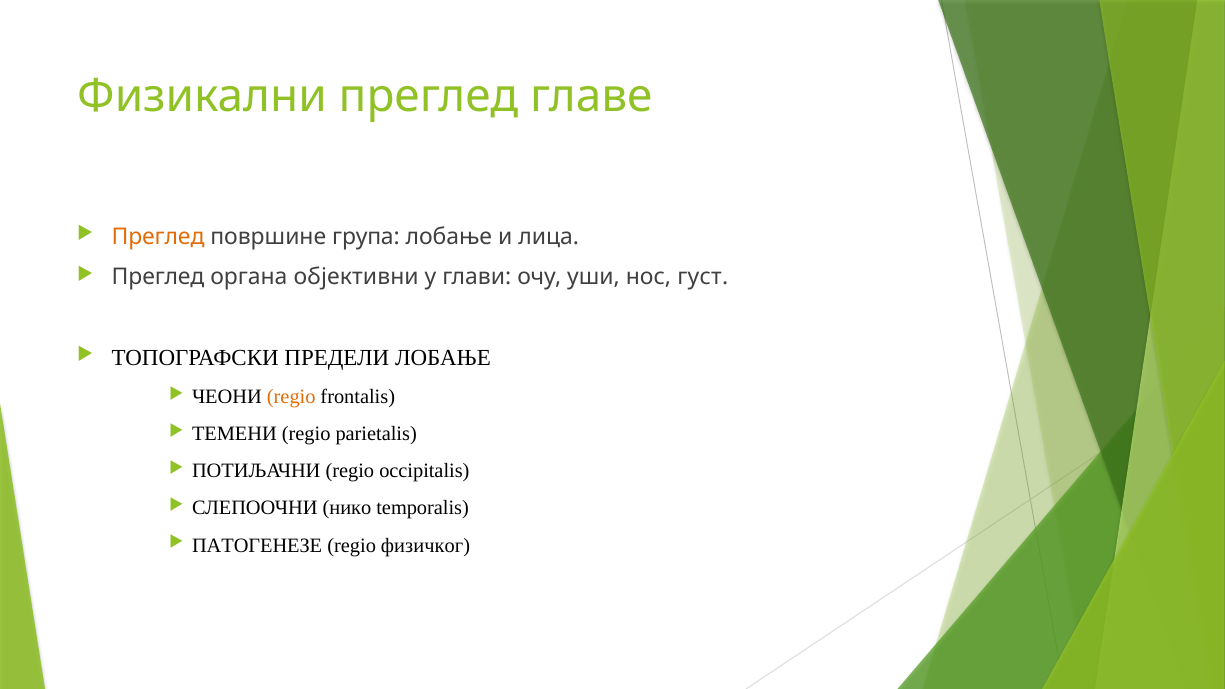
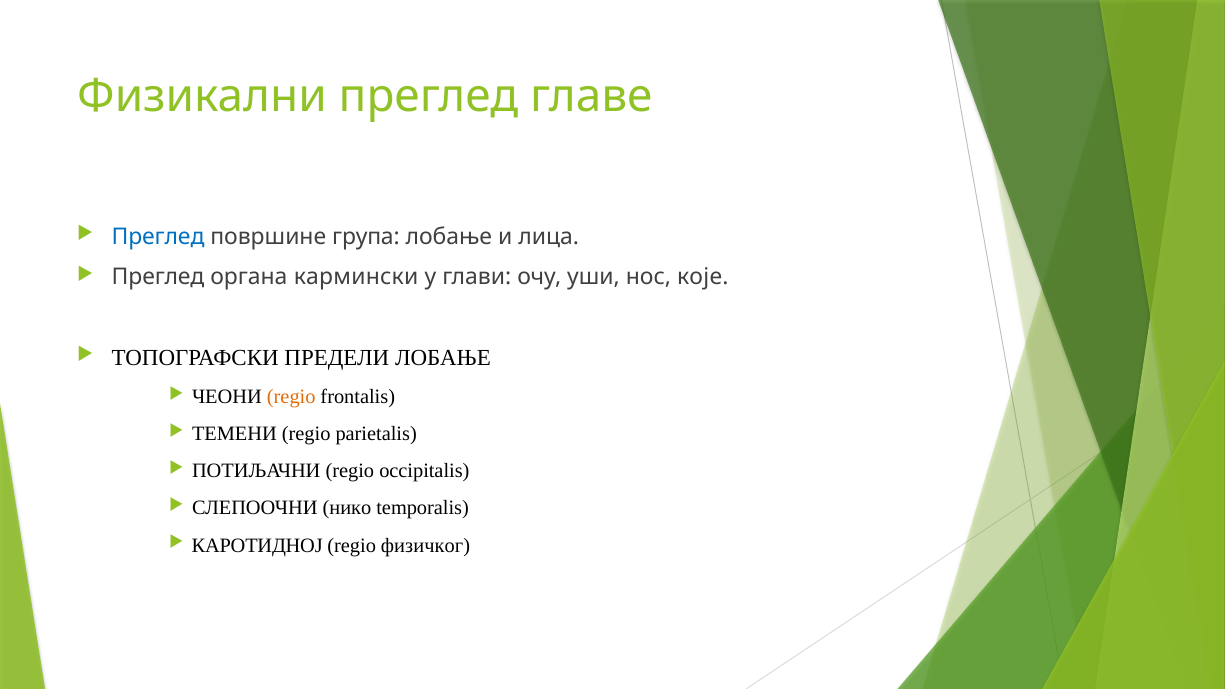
Преглед colour: orange -> blue (158, 237)
објективни: објективни -> кармински (356, 277)
густ: густ -> које (703, 277)
ПАТОГЕНЕЗЕ: ПАТОГЕНЕЗЕ -> КАРОТИДНОЈ (257, 546)
